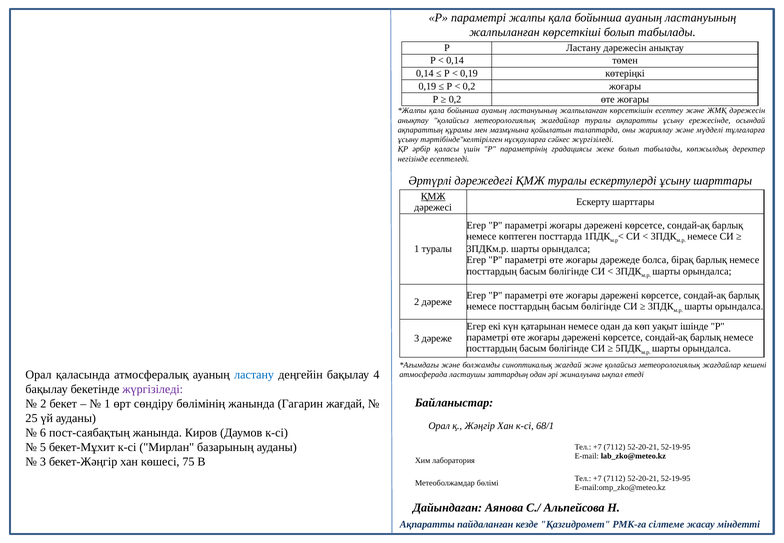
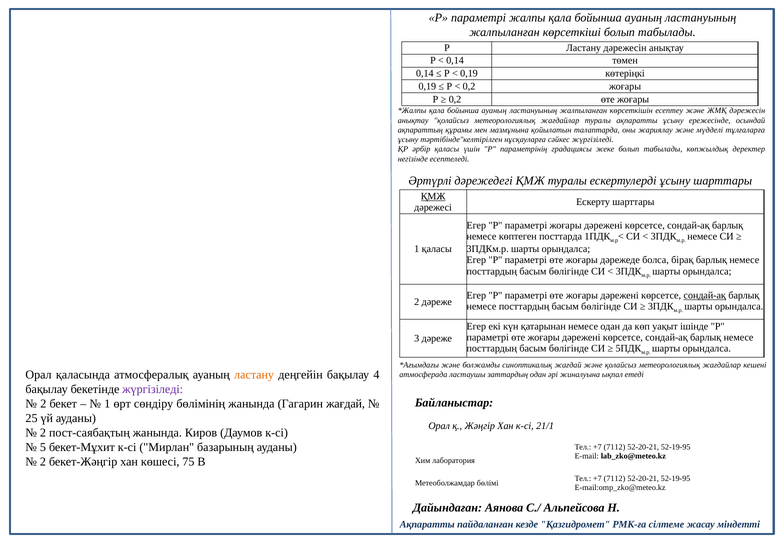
1 туралы: туралы -> қаласы (437, 249)
сондай-ақ underline: none -> present (705, 295)
ластану colour: blue -> orange (254, 375)
68/1: 68/1 -> 21/1 (545, 426)
6: 6 -> 2 (43, 433)
3: 3 -> 2 (43, 462)
